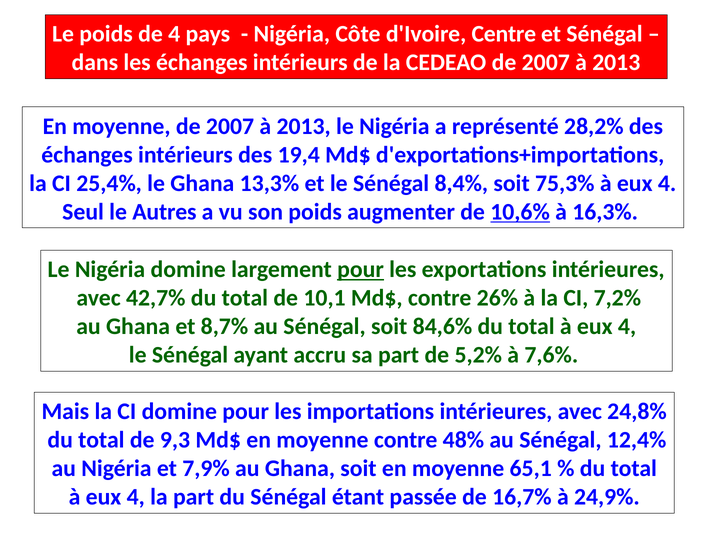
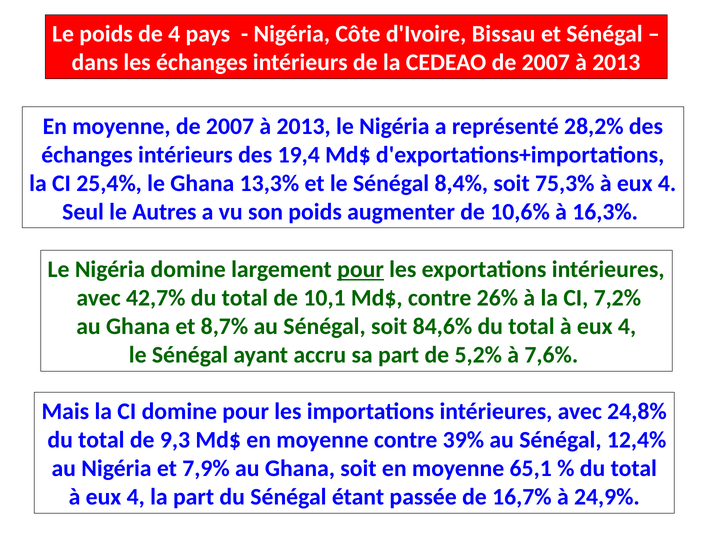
Centre: Centre -> Bissau (504, 34)
10,6% underline: present -> none (520, 212)
48%: 48% -> 39% (463, 440)
